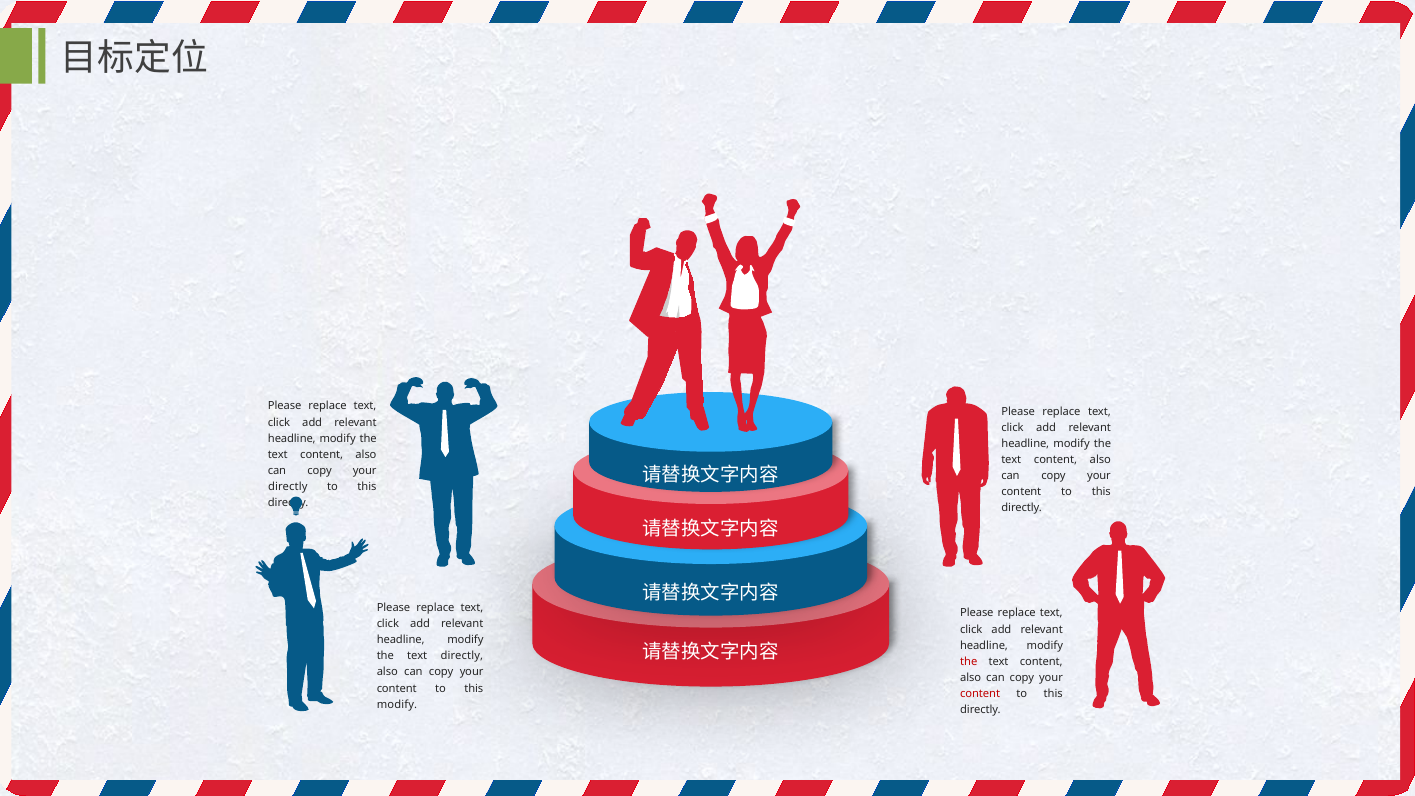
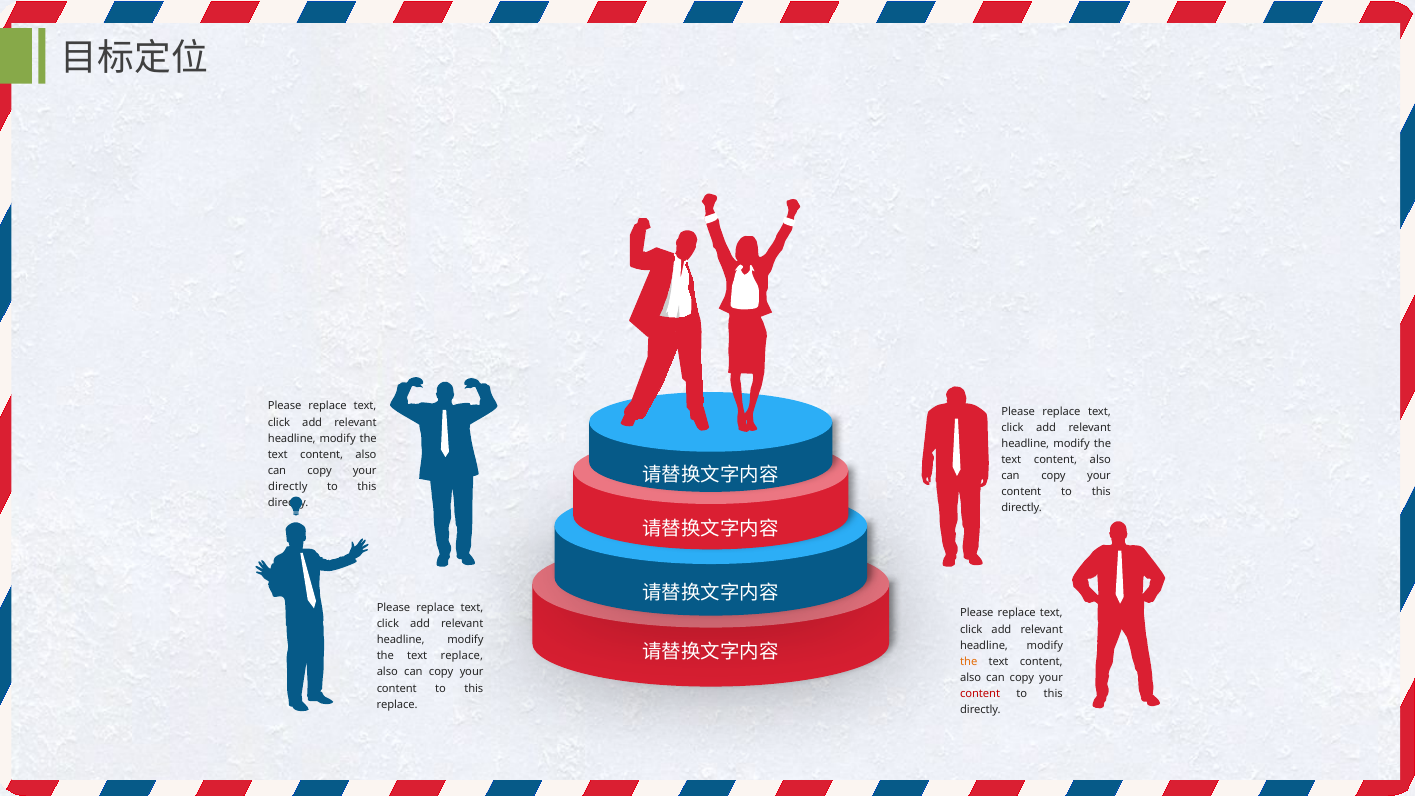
text directly: directly -> replace (462, 656)
the colour: red -> orange (969, 662)
modify: modify -> replace (397, 704)
